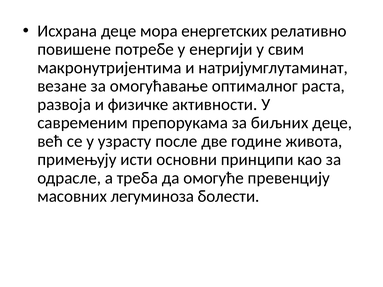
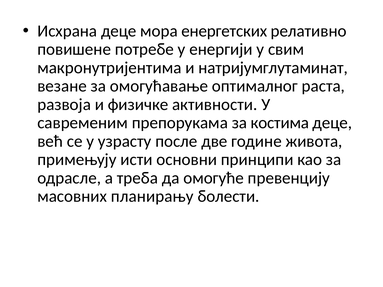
биљних: биљних -> костима (280, 123)
легуминоза: легуминоза -> планирању (152, 197)
